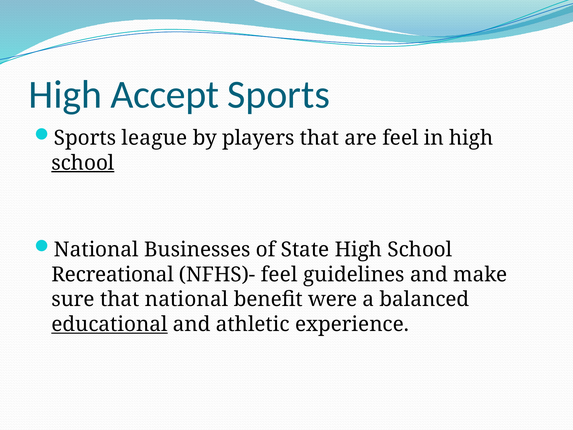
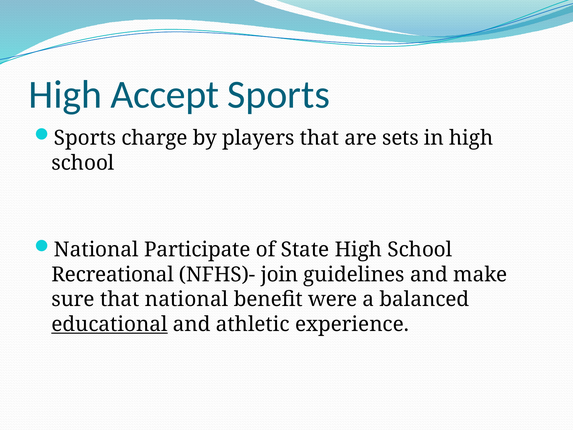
league: league -> charge (155, 138)
are feel: feel -> sets (401, 138)
school underline: present -> none (83, 163)
Businesses: Businesses -> Participate (197, 250)
NFHS)- feel: feel -> join (279, 274)
